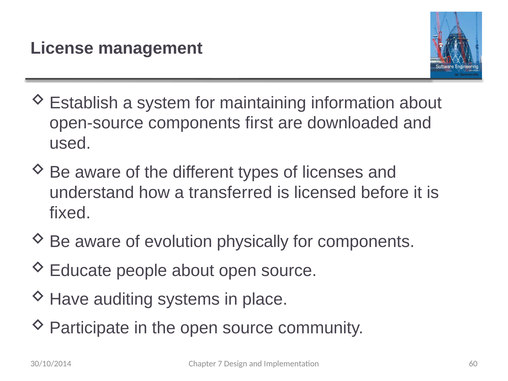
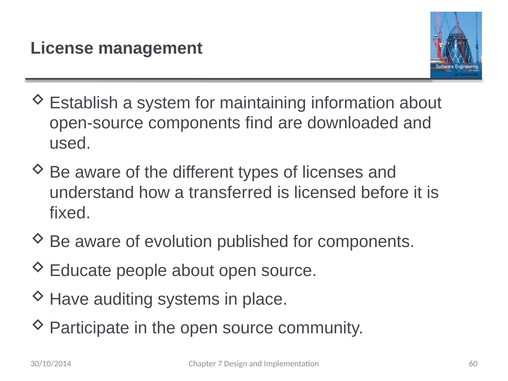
first: first -> find (259, 123)
physically: physically -> published (253, 242)
